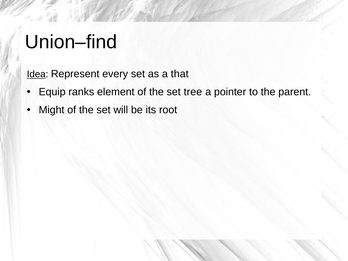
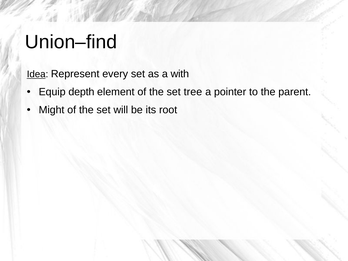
that: that -> with (180, 74)
ranks: ranks -> depth (81, 92)
